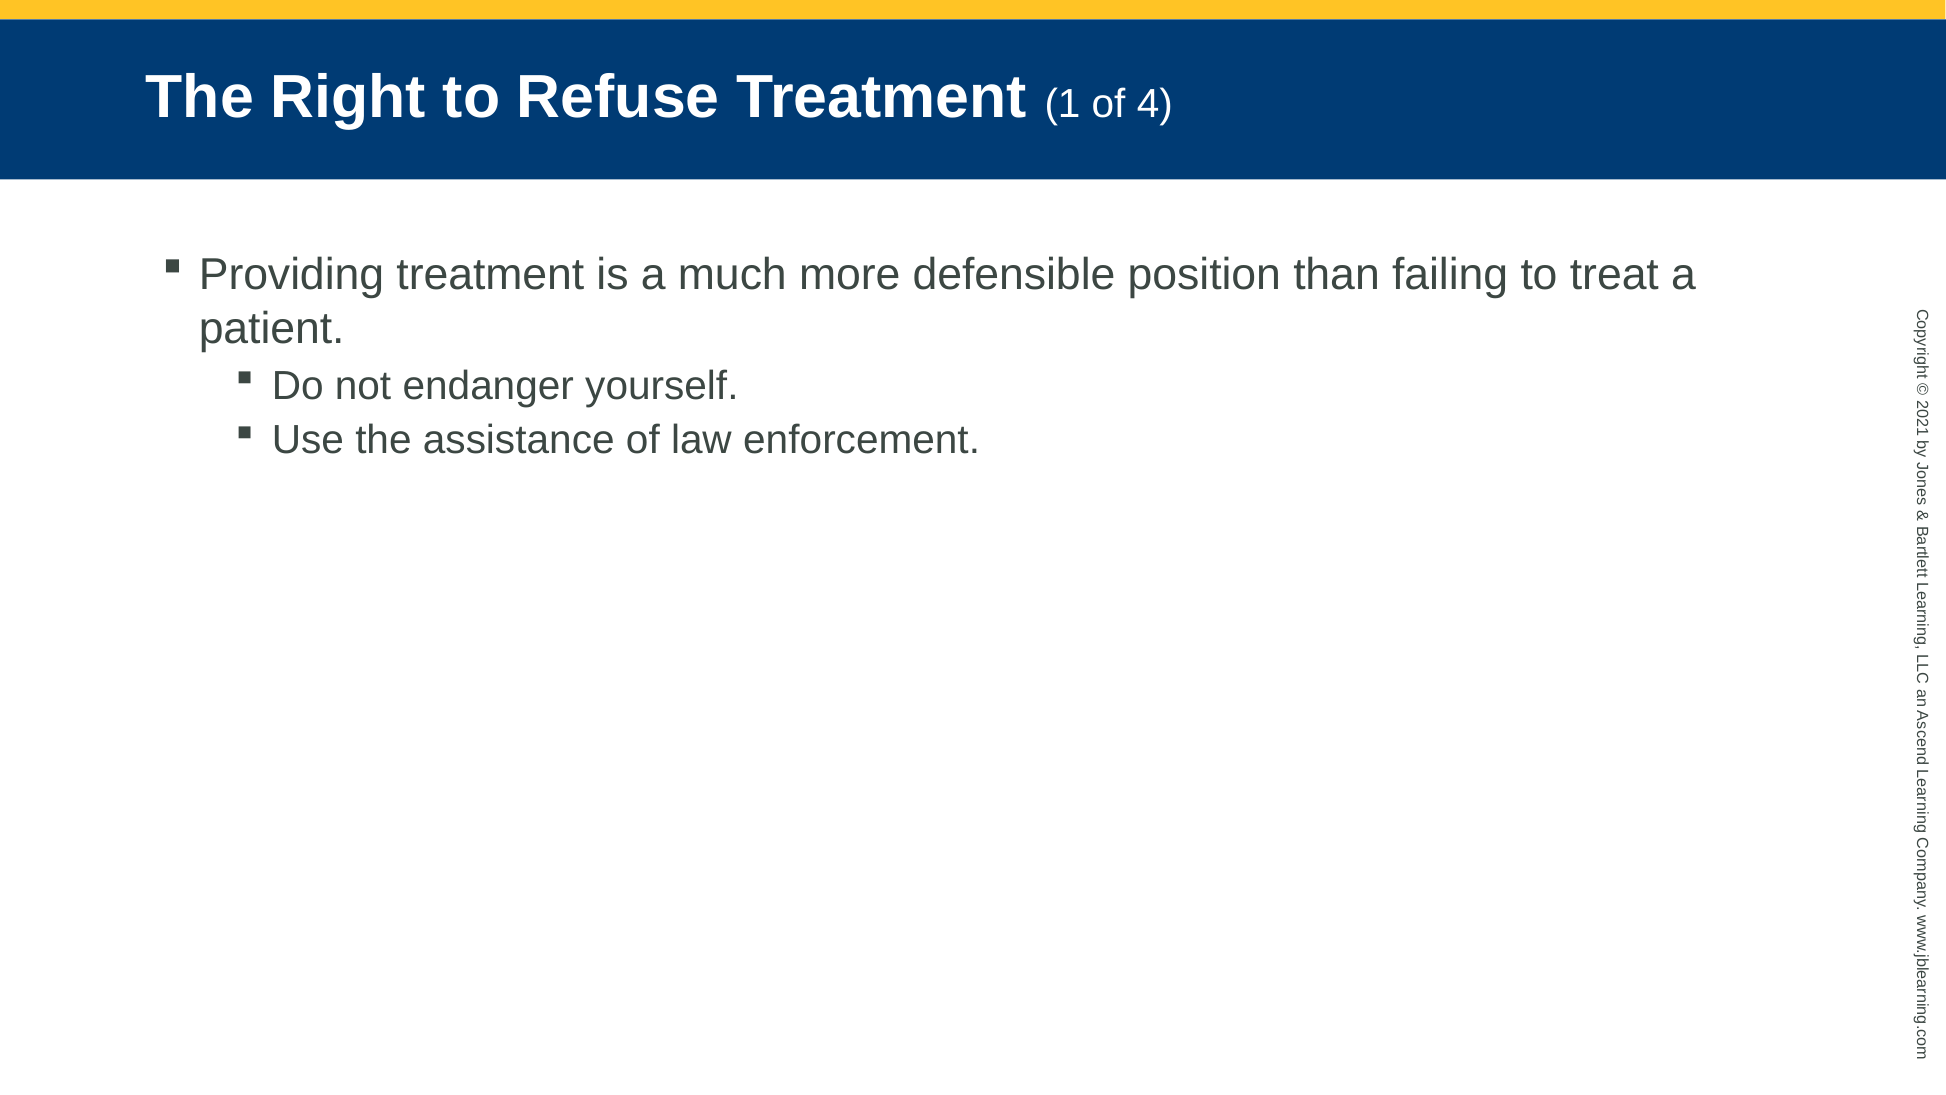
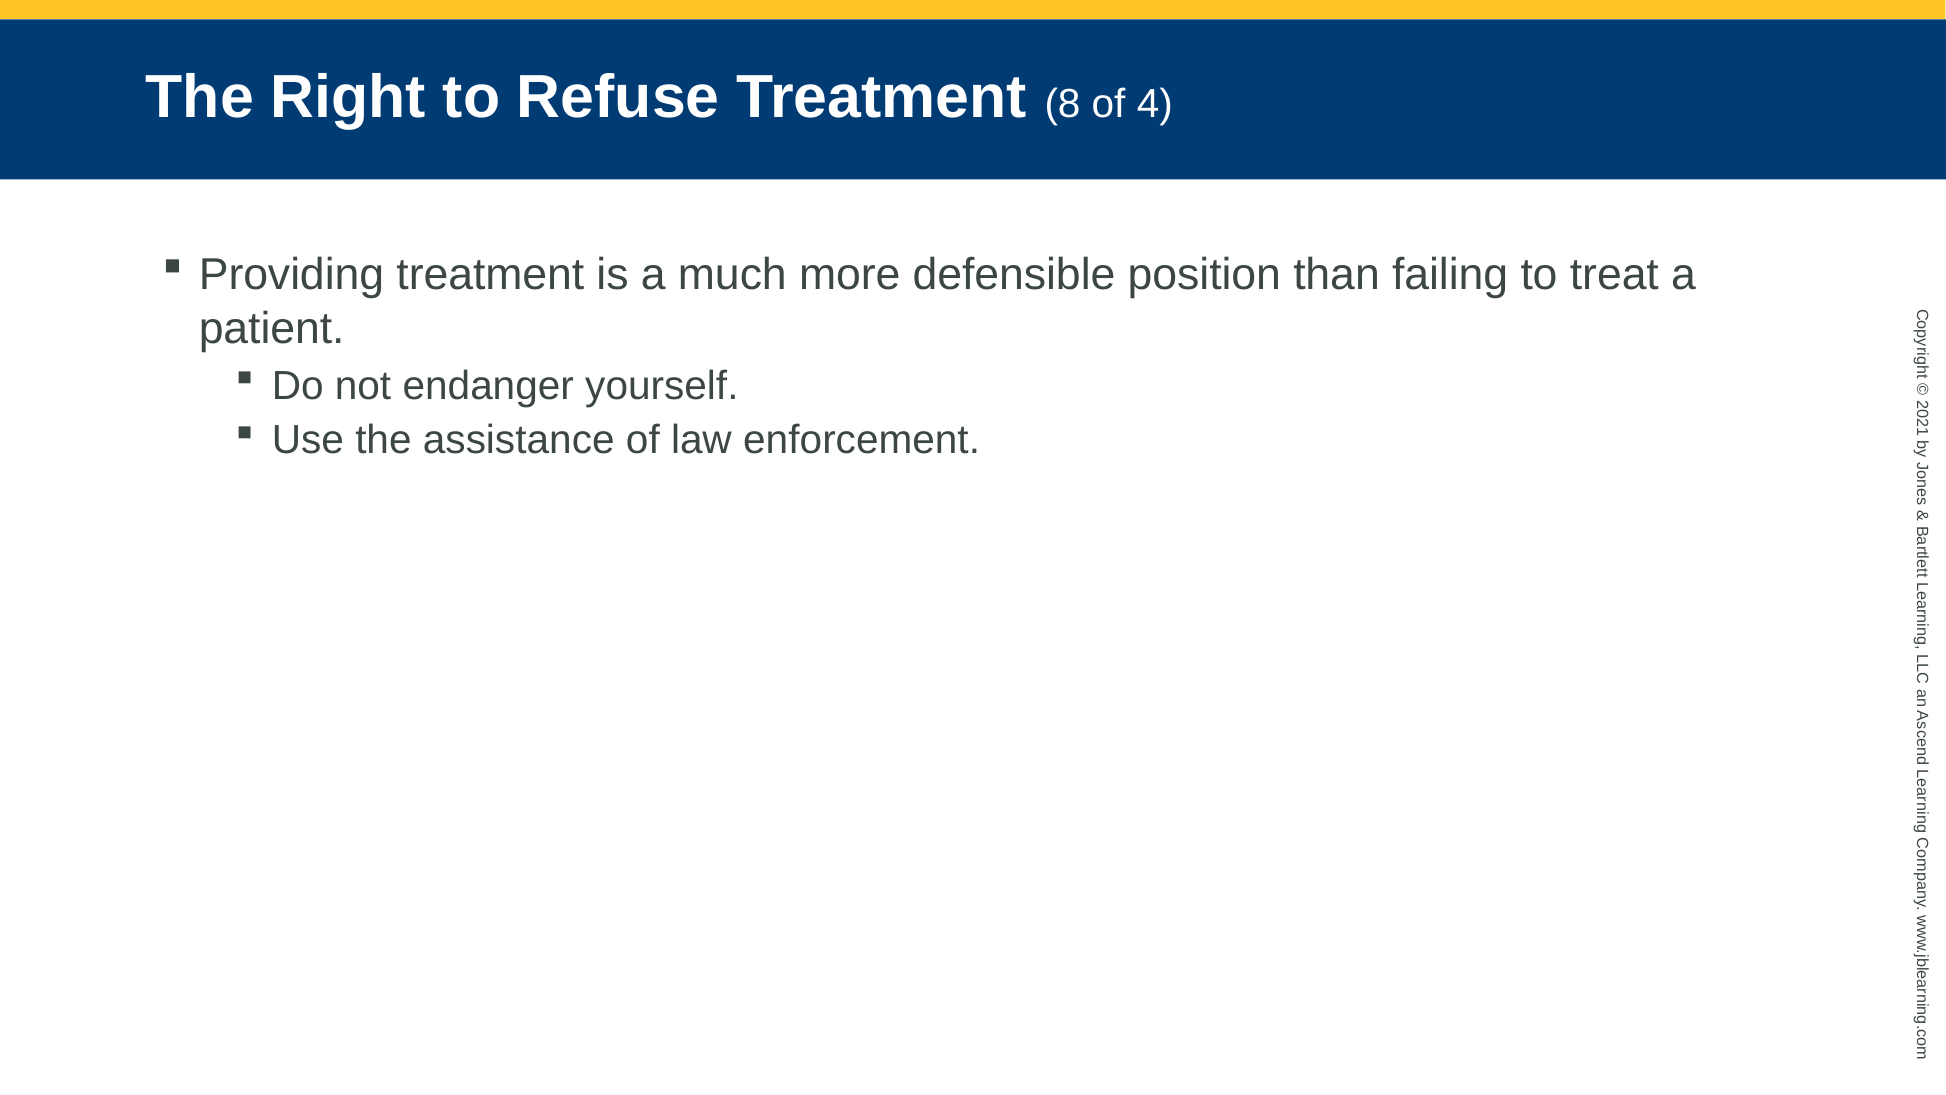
Treatment 1: 1 -> 8 (1063, 104)
